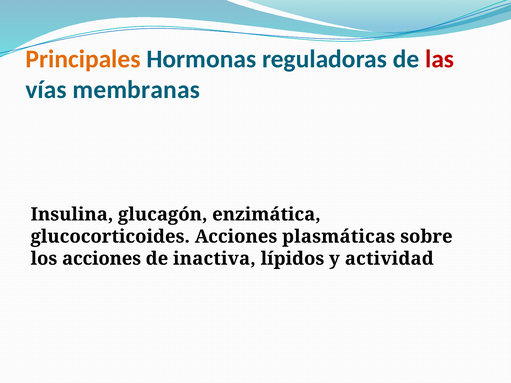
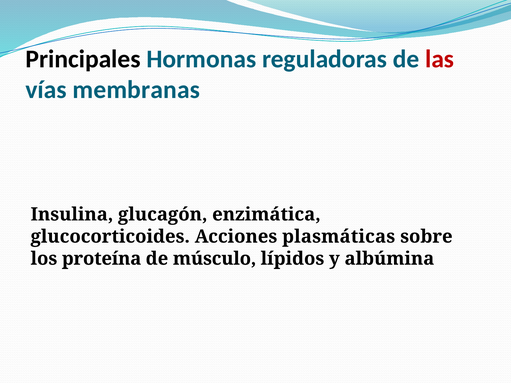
Principales colour: orange -> black (83, 59)
los acciones: acciones -> proteína (102, 259)
inactiva: inactiva -> músculo (215, 259)
actividad: actividad -> albúmina (389, 259)
